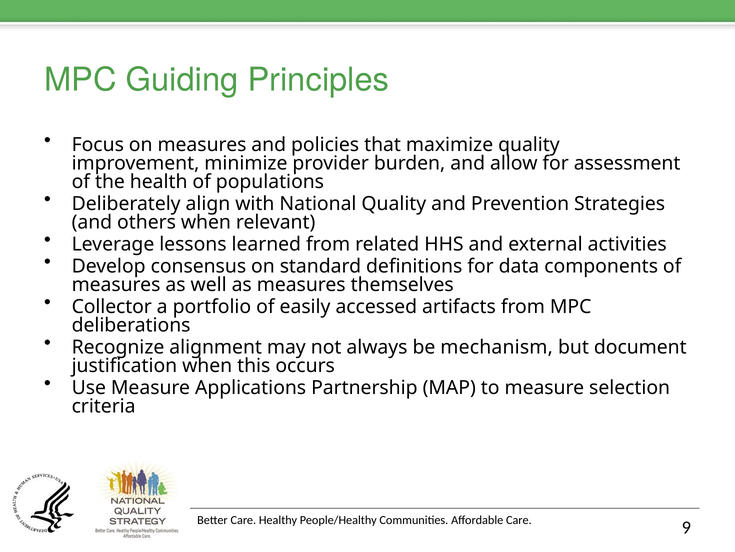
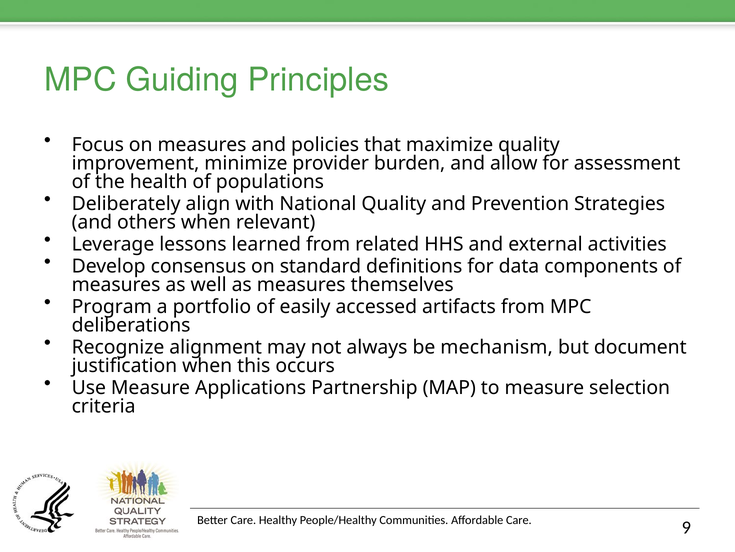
Collector: Collector -> Program (112, 306)
